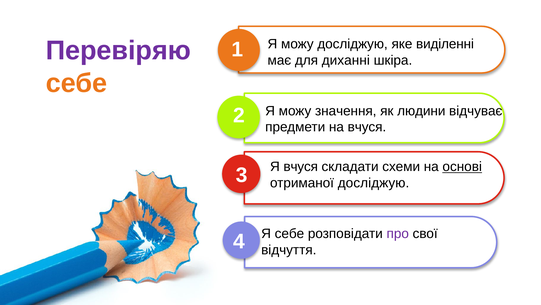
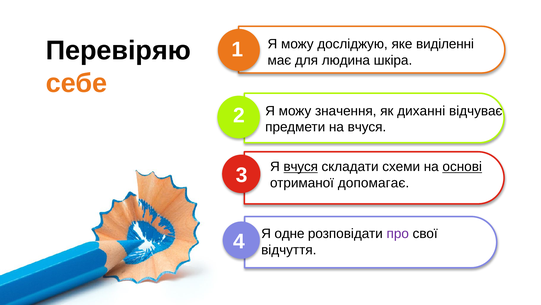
Перевіряю colour: purple -> black (118, 50)
диханні: диханні -> людина (346, 60)
людини: людини -> диханні (421, 111)
вчуся underline: none -> present (301, 166)
отриманої досліджую: досліджую -> допомагає (374, 183)
Я себе: себе -> одне (289, 233)
